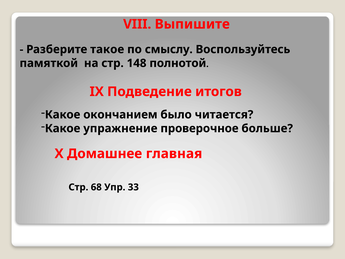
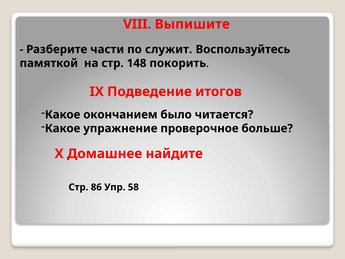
такое: такое -> части (107, 49)
смыслу: смыслу -> служит (169, 49)
полнотой: полнотой -> покорить (178, 63)
главная: главная -> найдите (174, 154)
68: 68 -> 86 (96, 187)
33: 33 -> 58 (133, 187)
